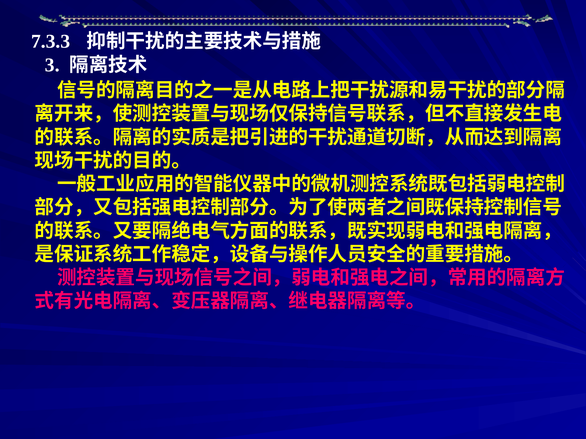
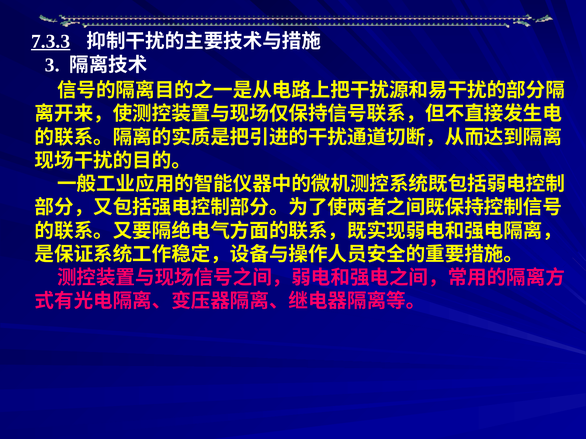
7.3.3 underline: none -> present (51, 41)
